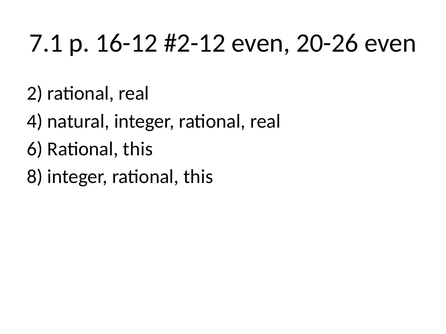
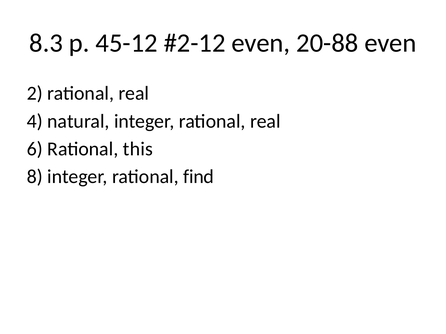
7.1: 7.1 -> 8.3 (46, 43)
16-12: 16-12 -> 45-12 (127, 43)
20-26: 20-26 -> 20-88 (327, 43)
integer rational this: this -> find (199, 177)
